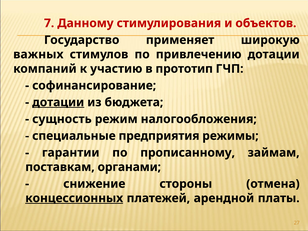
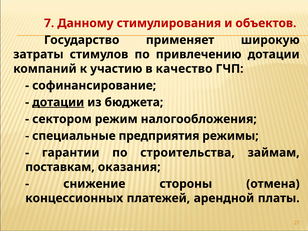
важных: важных -> затраты (38, 54)
прототип: прототип -> качество (184, 69)
сущность: сущность -> сектором (62, 119)
прописанному: прописанному -> строительства (188, 153)
органами: органами -> оказания (129, 167)
концессионных underline: present -> none (74, 198)
